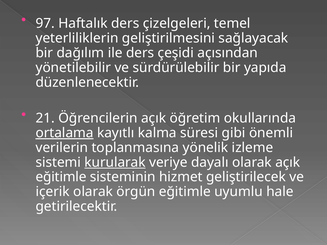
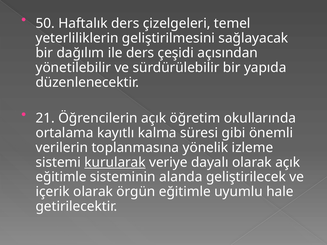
97: 97 -> 50 (45, 24)
ortalama underline: present -> none (65, 133)
hizmet: hizmet -> alanda (181, 177)
